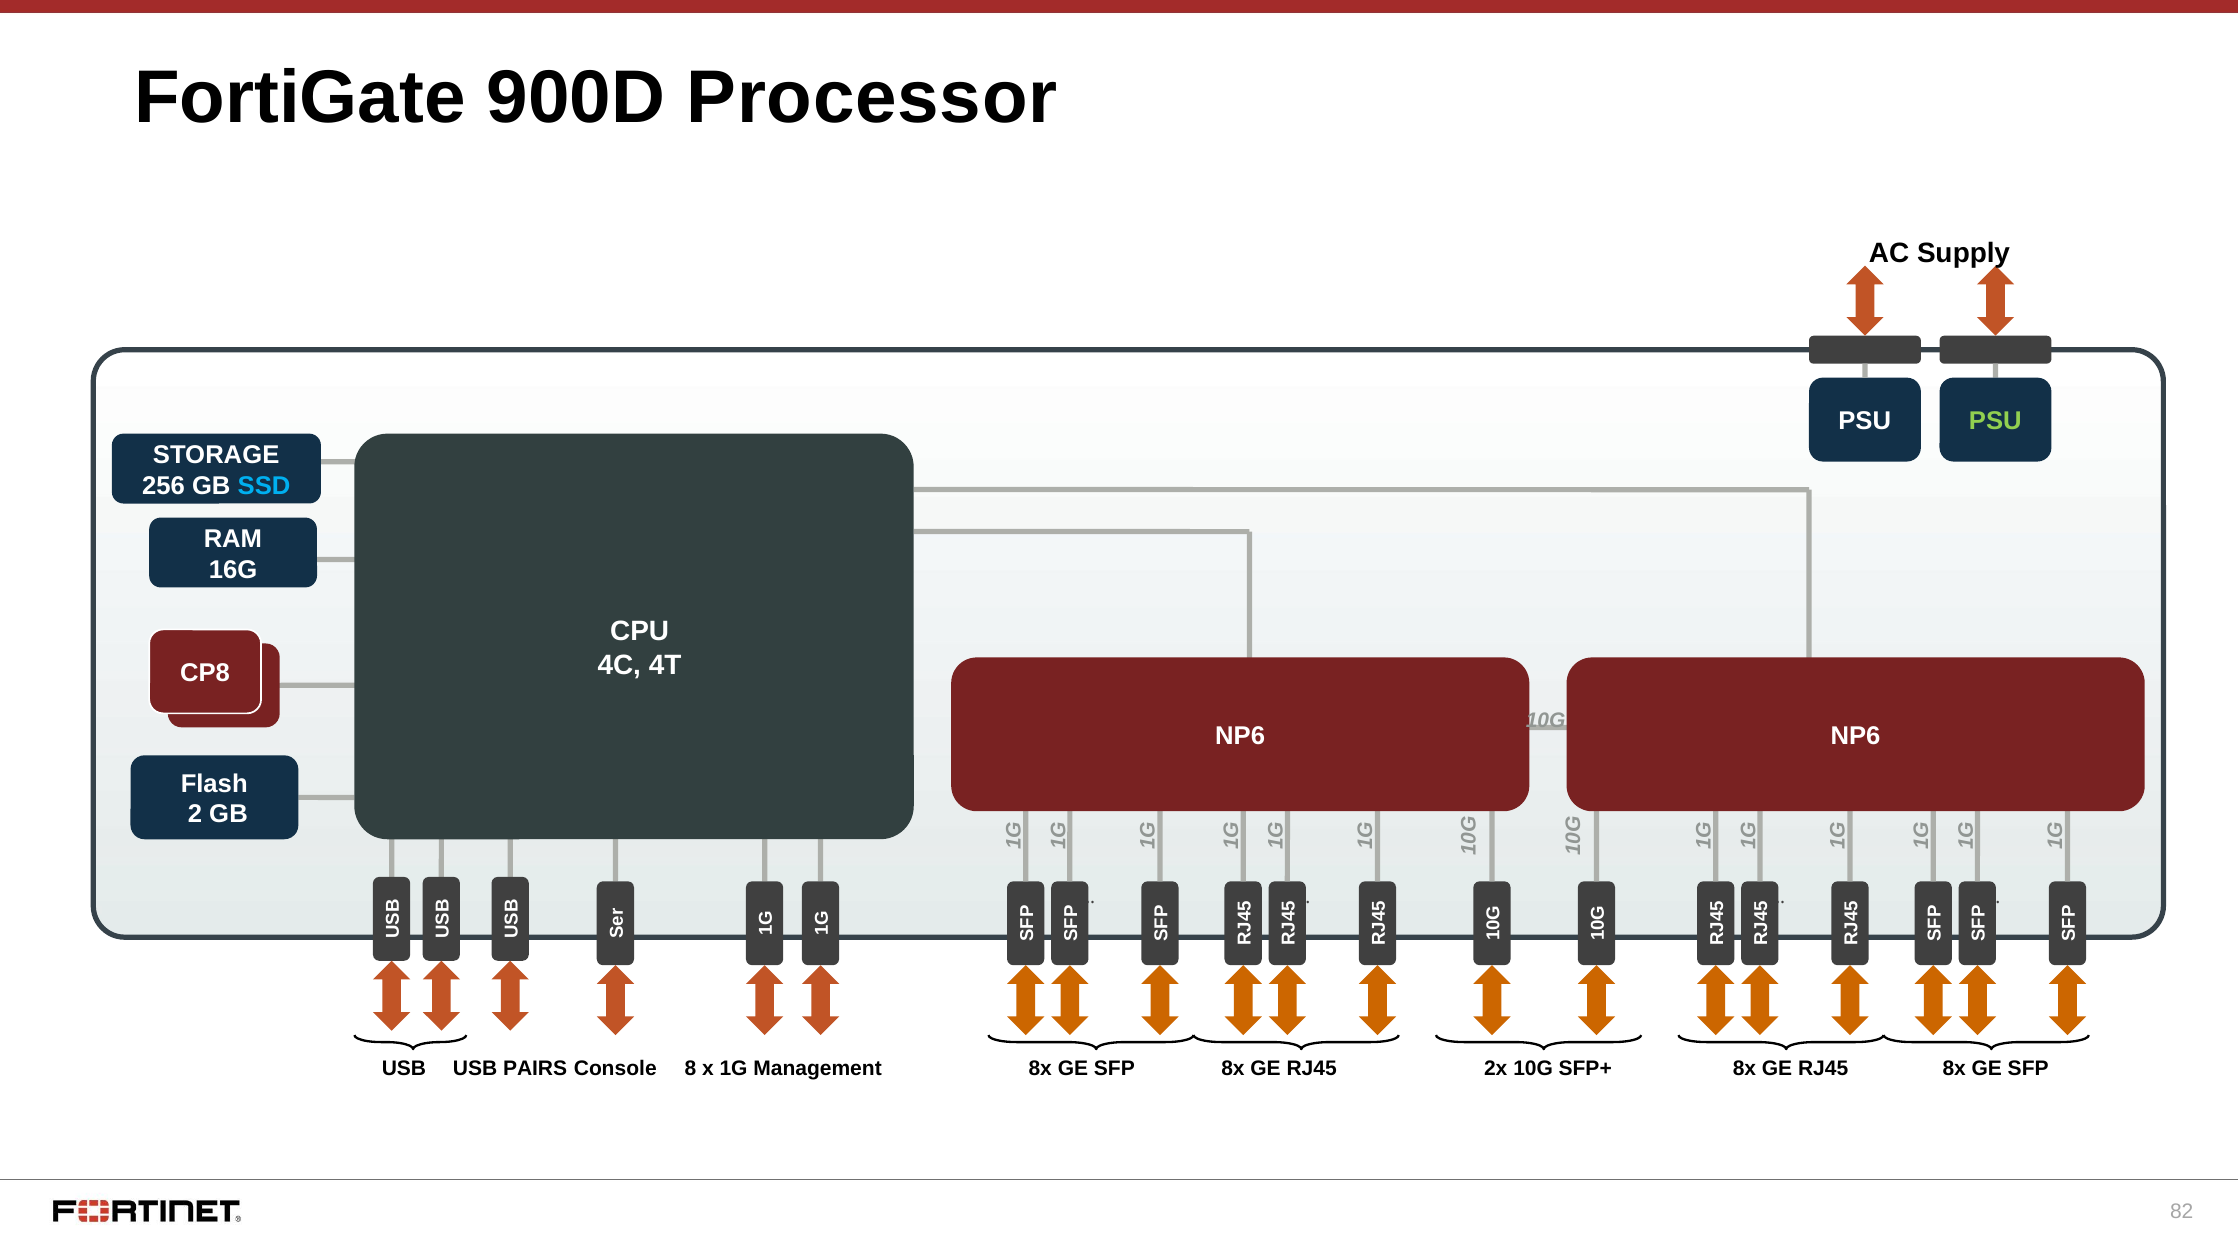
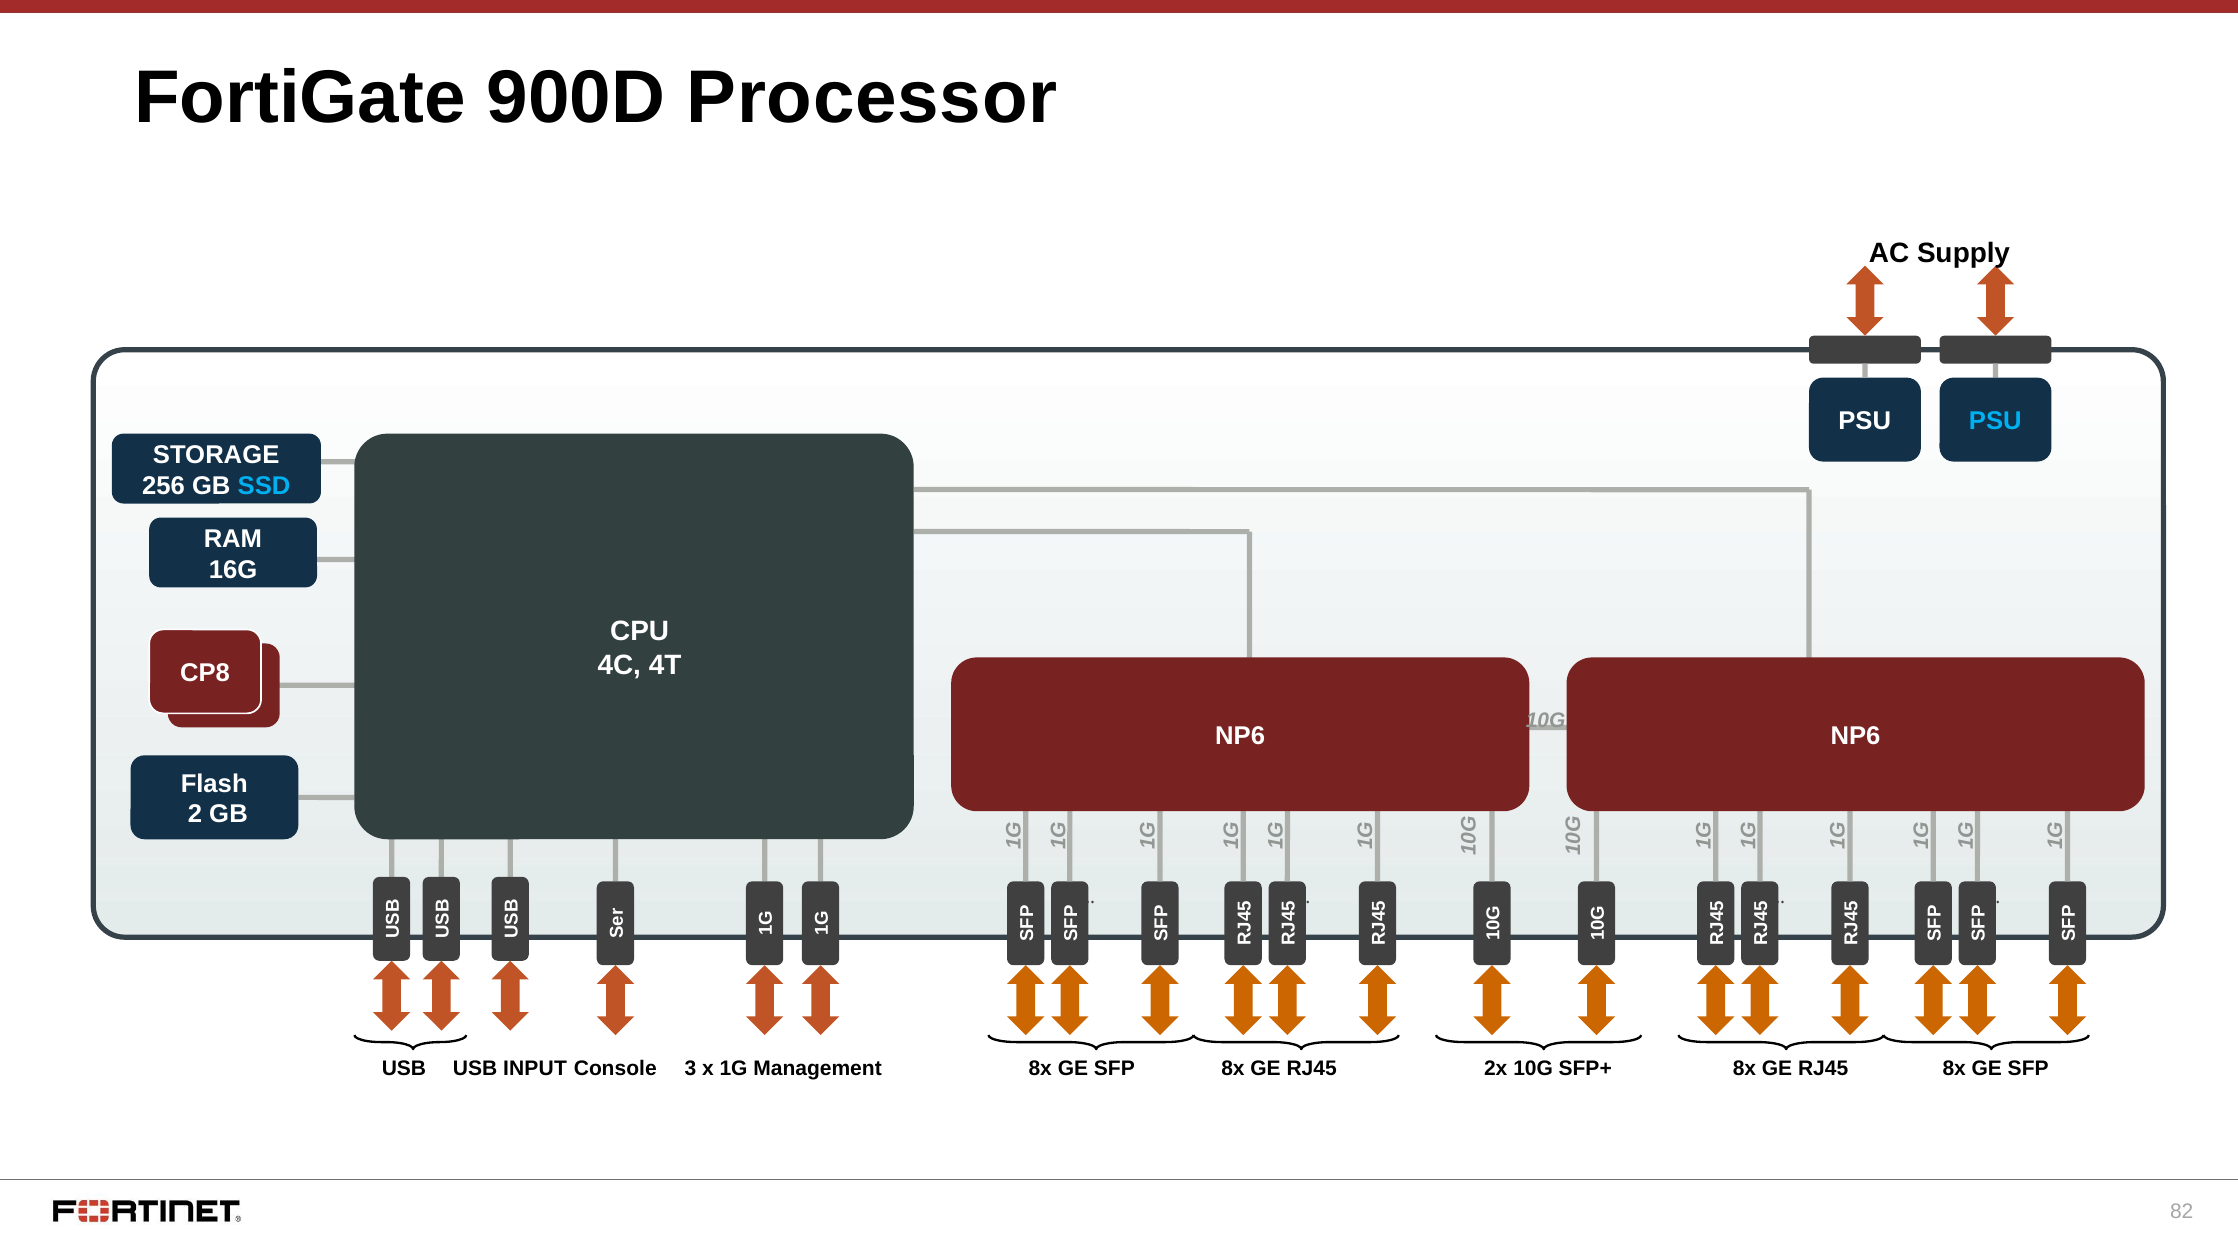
PSU colour: light green -> light blue (1995, 421)
PAIRS: PAIRS -> INPUT (535, 1069)
8: 8 -> 3 (691, 1069)
